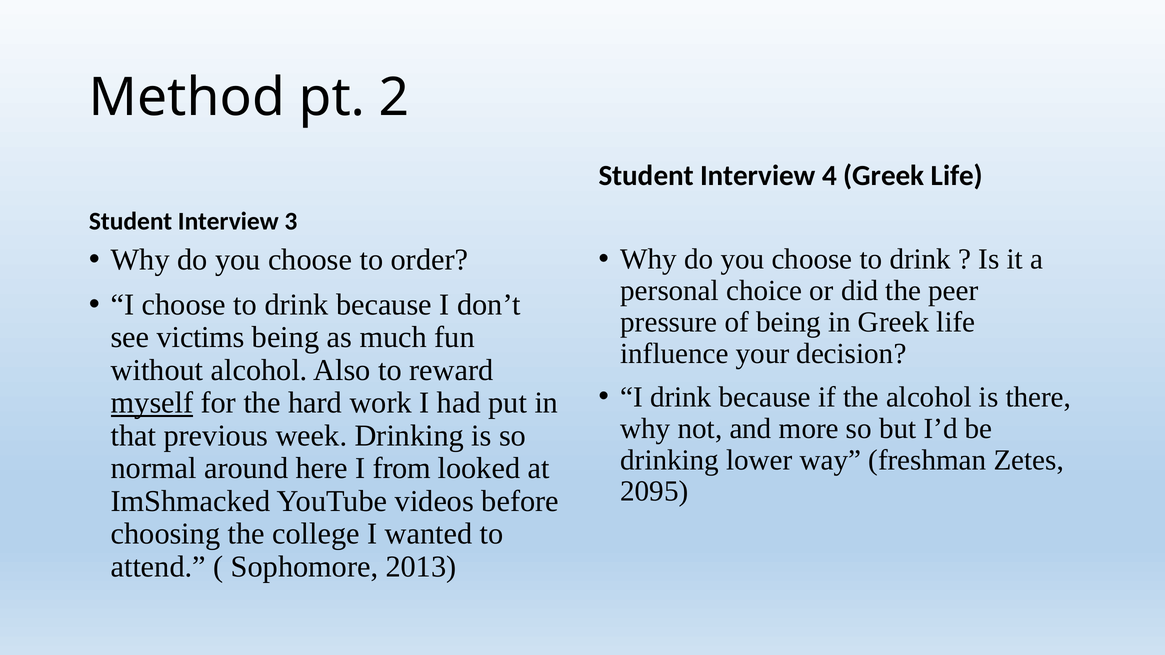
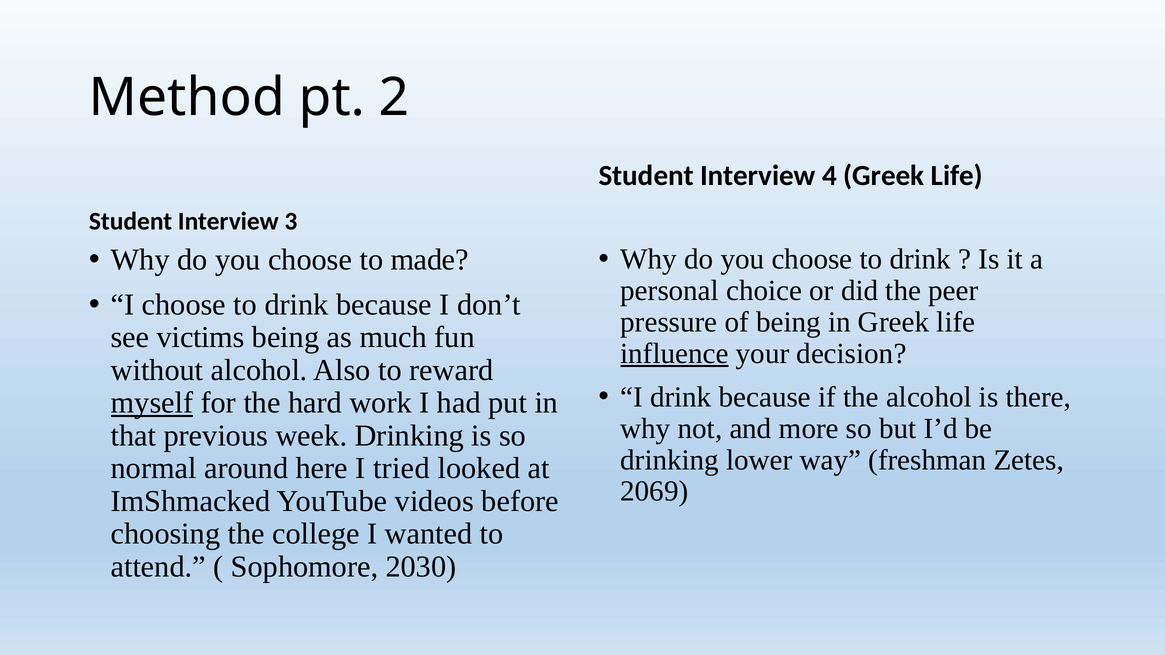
order: order -> made (430, 260)
influence underline: none -> present (674, 354)
from: from -> tried (401, 469)
2095: 2095 -> 2069 (654, 492)
2013: 2013 -> 2030 (421, 567)
